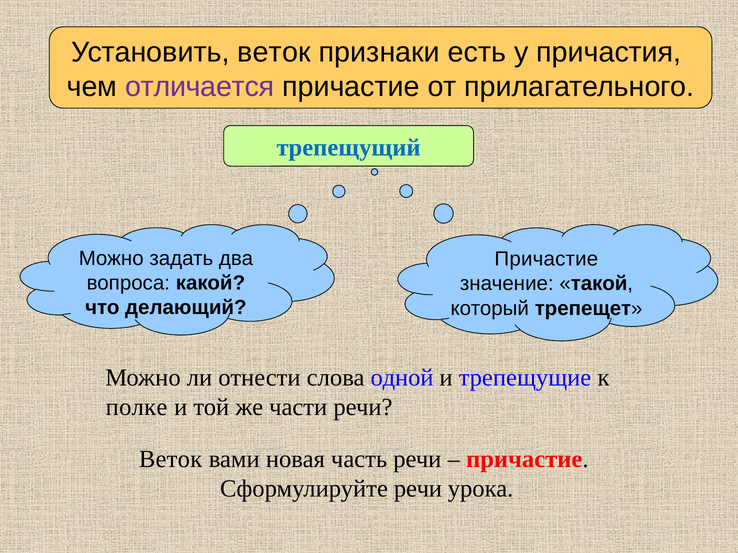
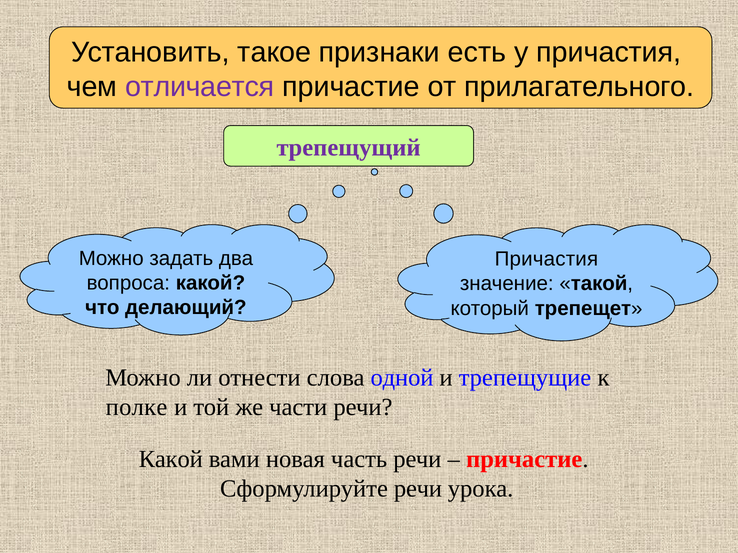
Установить веток: веток -> такое (274, 52)
трепещущий colour: blue -> purple (349, 148)
Причастие: Причастие -> Причастия (546, 259)
Веток: Веток -> Какой (171, 460)
